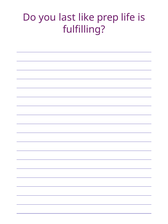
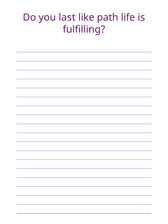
prep: prep -> path (108, 17)
